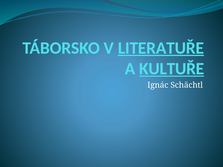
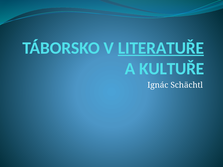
KULTUŘE underline: present -> none (172, 69)
